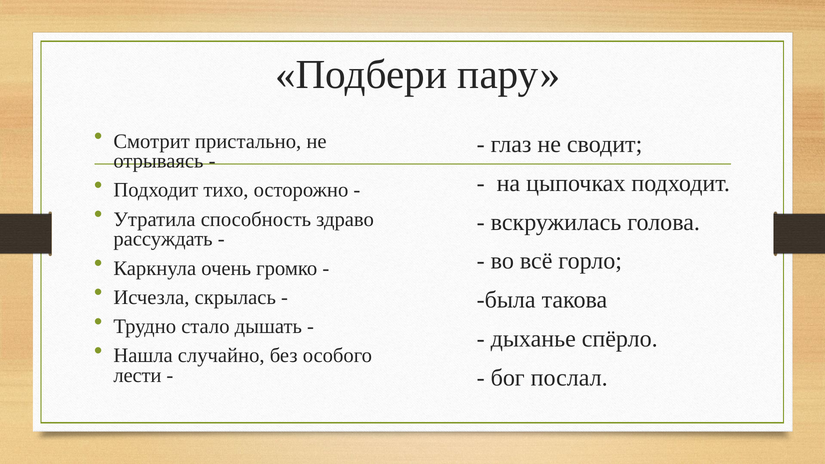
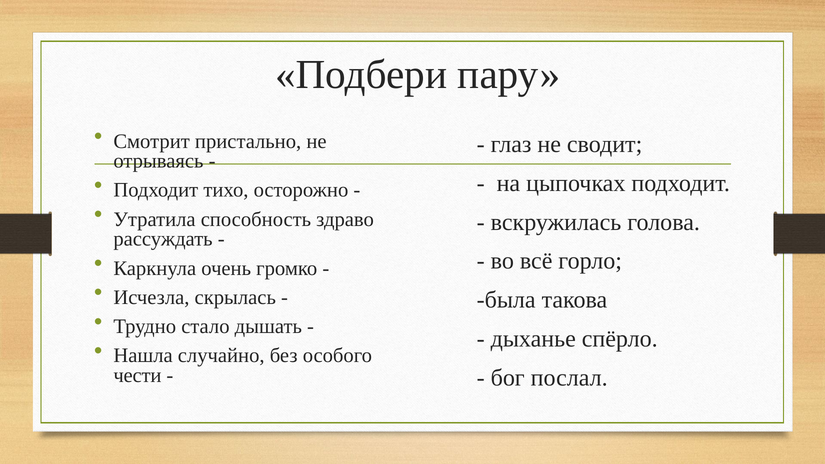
лести: лести -> чести (137, 375)
